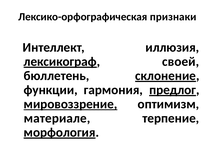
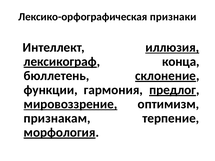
иллюзия underline: none -> present (172, 48)
своей: своей -> конца (181, 62)
материале: материале -> признакам (57, 118)
